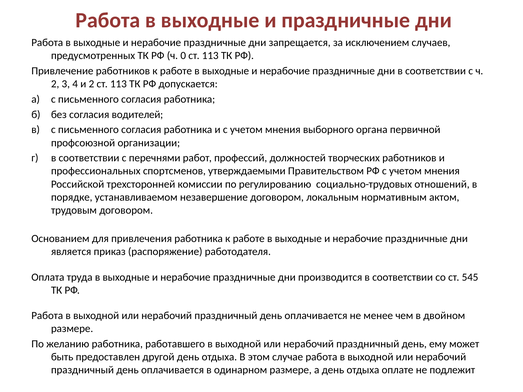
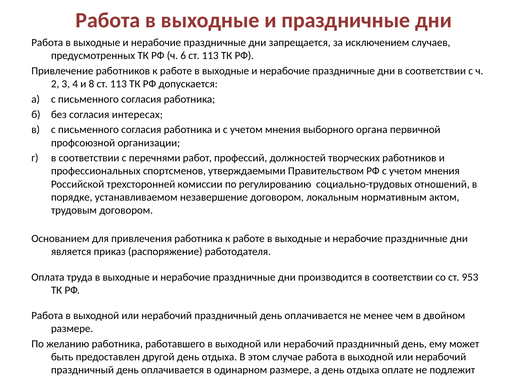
0: 0 -> 6 (183, 56)
и 2: 2 -> 8 (91, 84)
водителей: водителей -> интересах (137, 115)
545: 545 -> 953 (470, 277)
